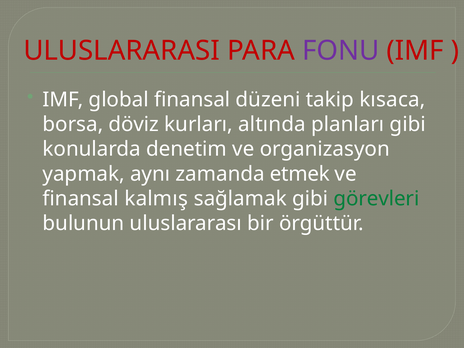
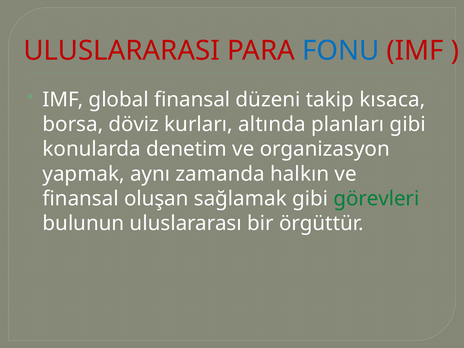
FONU colour: purple -> blue (341, 51)
etmek: etmek -> halkın (300, 174)
kalmış: kalmış -> oluşan (156, 199)
